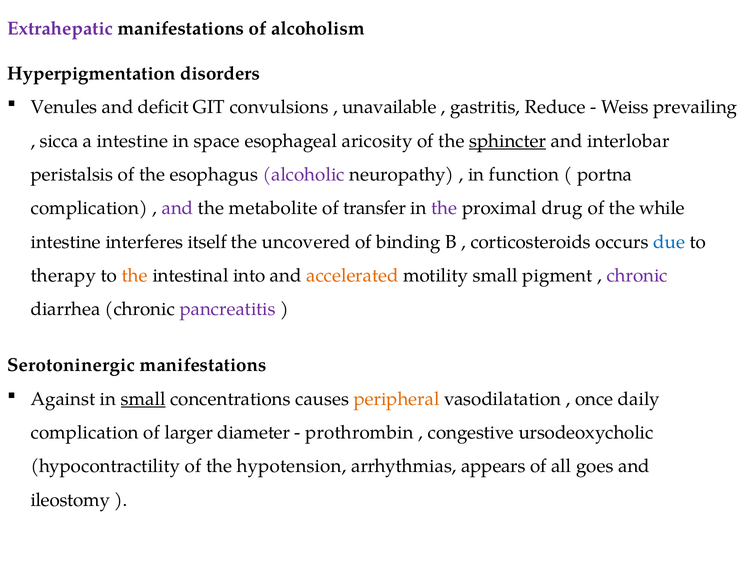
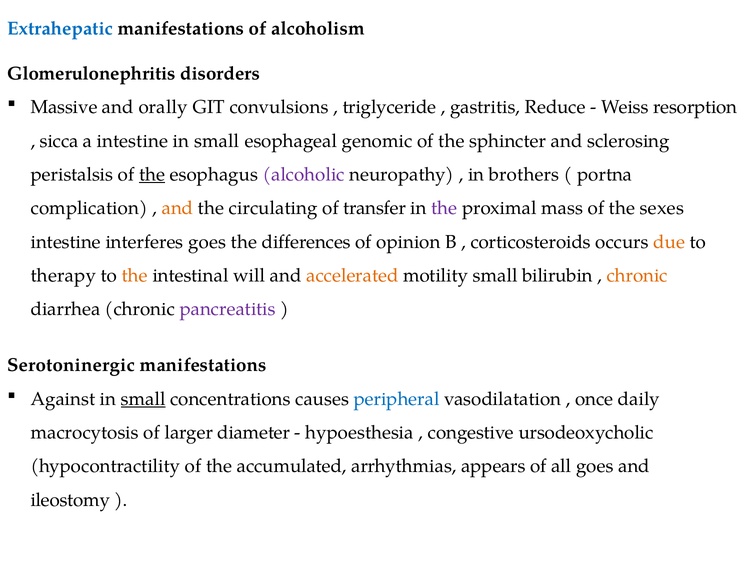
Extrahepatic colour: purple -> blue (60, 29)
Hyperpigmentation: Hyperpigmentation -> Glomerulonephritis (91, 74)
Venules: Venules -> Massive (64, 107)
deficit: deficit -> orally (163, 107)
unavailable: unavailable -> triglyceride (389, 107)
prevailing: prevailing -> resorption (695, 107)
space: space -> small (217, 141)
aricosity: aricosity -> genomic (377, 141)
sphincter underline: present -> none (508, 141)
interlobar: interlobar -> sclerosing (628, 141)
the underline: none -> present (152, 175)
function: function -> brothers (524, 175)
and colour: purple -> orange (178, 208)
metabolite: metabolite -> circulating (273, 208)
drug: drug -> mass (562, 208)
while: while -> sexes (662, 208)
interferes itself: itself -> goes (207, 242)
uncovered: uncovered -> differences (306, 242)
binding: binding -> opinion (408, 242)
due colour: blue -> orange (669, 242)
into: into -> will (249, 276)
pigment: pigment -> bilirubin (557, 276)
chronic colour: purple -> orange (637, 276)
peripheral colour: orange -> blue (397, 399)
complication: complication -> macrocytosis (85, 433)
prothrombin: prothrombin -> hypoesthesia (360, 433)
hypotension: hypotension -> accumulated (292, 466)
